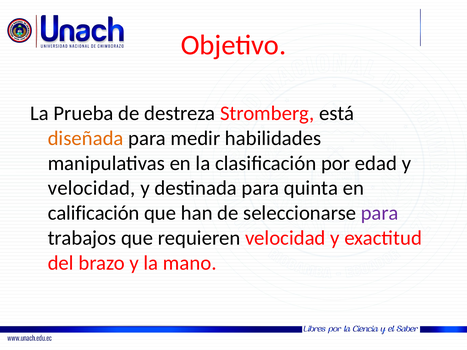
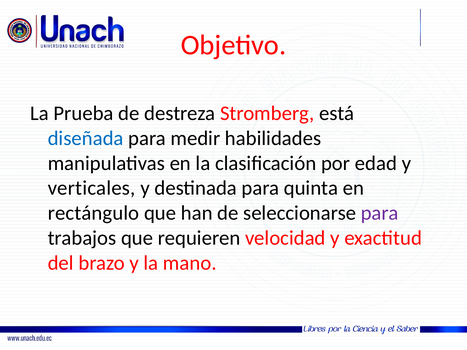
diseñada colour: orange -> blue (86, 138)
velocidad: velocidad -> verticales (92, 188)
calificación: calificación -> rectángulo (93, 213)
